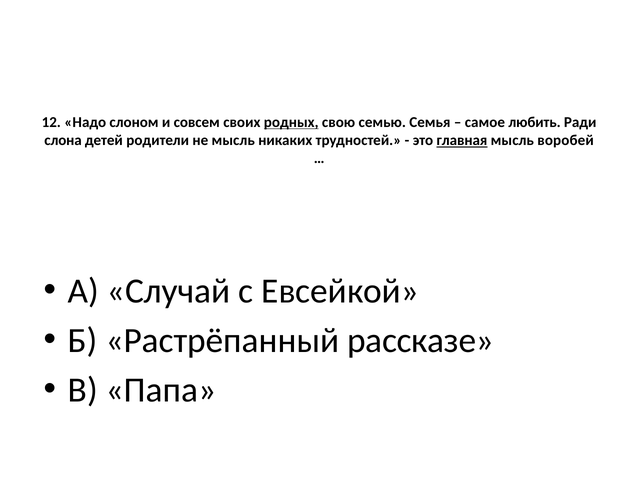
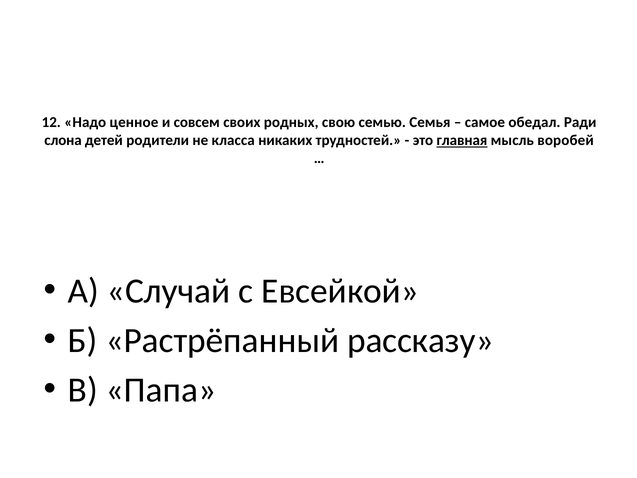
слоном: слоном -> ценное (134, 122)
родных underline: present -> none (291, 122)
любить: любить -> обедал (534, 122)
не мысль: мысль -> класса (233, 140)
рассказе: рассказе -> рассказу (420, 340)
